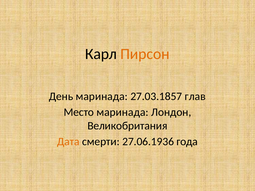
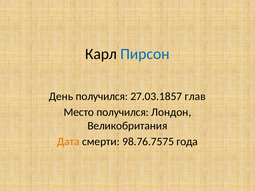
Пирсон colour: orange -> blue (145, 54)
День маринада: маринада -> получился (102, 96)
Место маринада: маринада -> получился (123, 112)
27.06.1936: 27.06.1936 -> 98.76.7575 (148, 142)
